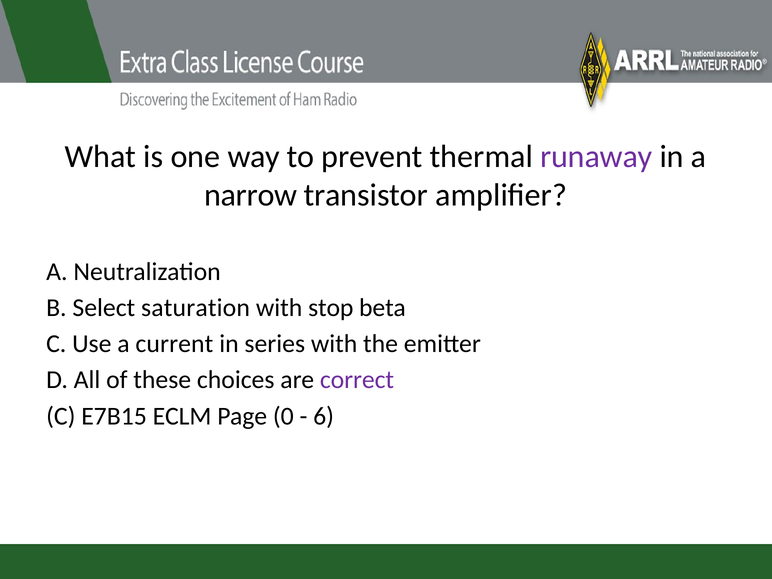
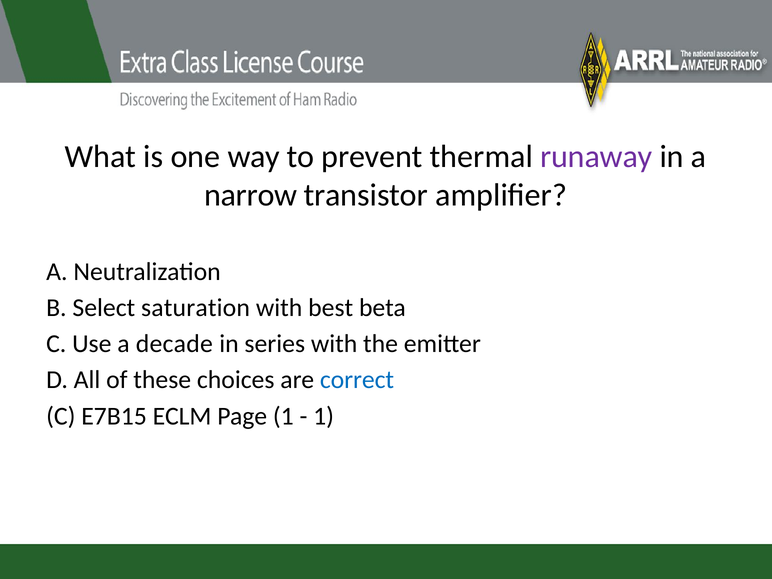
stop: stop -> best (331, 308)
current: current -> decade (174, 344)
correct colour: purple -> blue (357, 380)
Page 0: 0 -> 1 (283, 416)
6: 6 -> 1 (324, 416)
